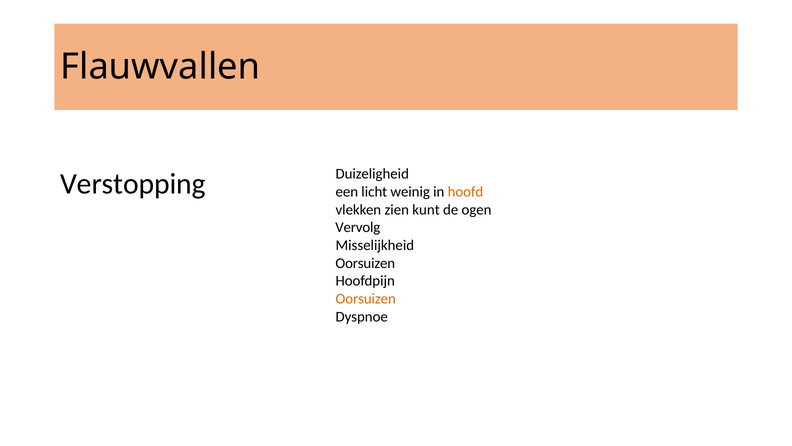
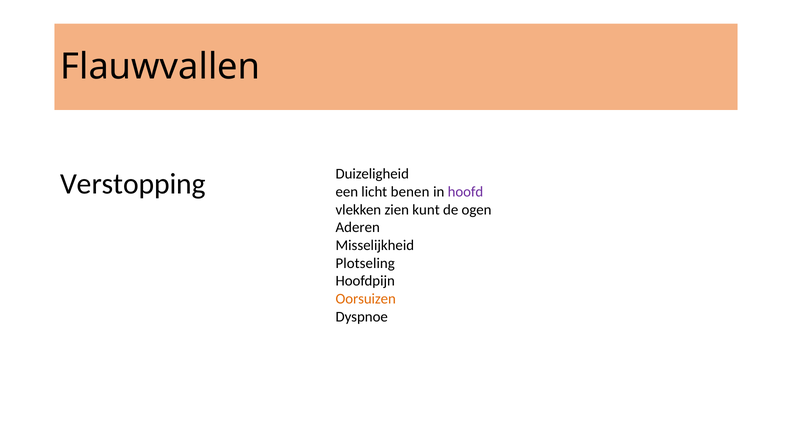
weinig: weinig -> benen (410, 192)
hoofd colour: orange -> purple (465, 192)
Vervolg: Vervolg -> Aderen (358, 227)
Oorsuizen: Oorsuizen -> Plotseling (365, 263)
